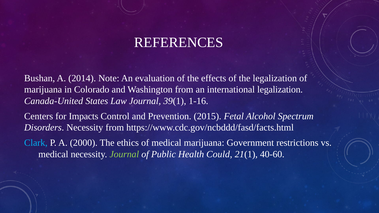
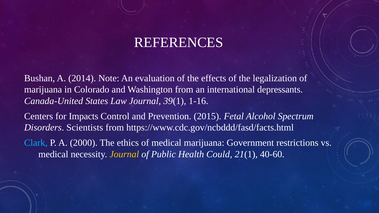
international legalization: legalization -> depressants (280, 90)
Disorders Necessity: Necessity -> Scientists (85, 128)
Journal colour: light green -> yellow (124, 154)
